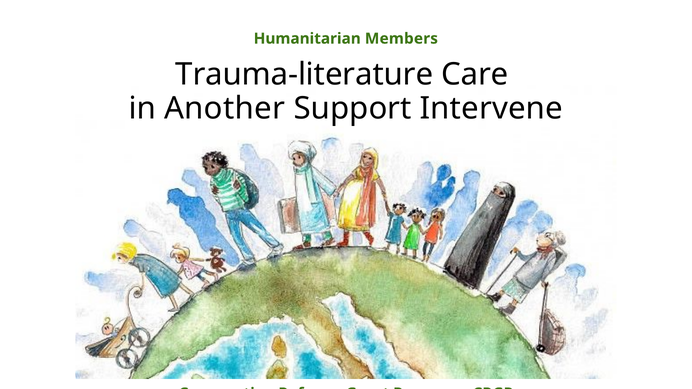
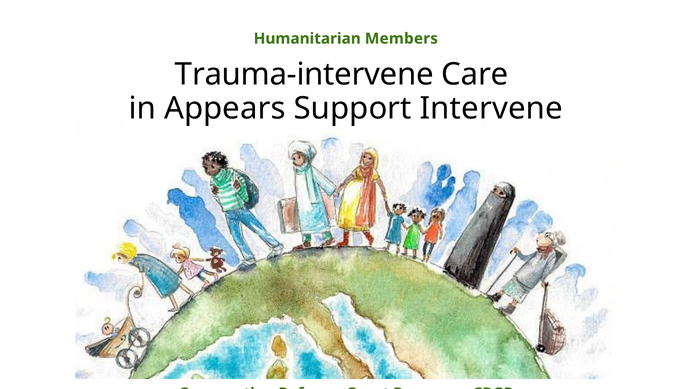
Trauma-literature: Trauma-literature -> Trauma-intervene (304, 75)
Another: Another -> Appears (225, 108)
